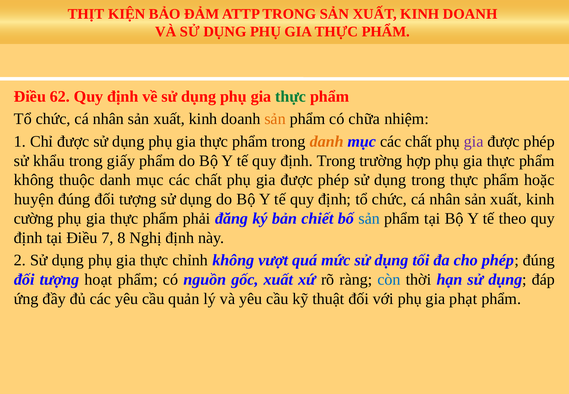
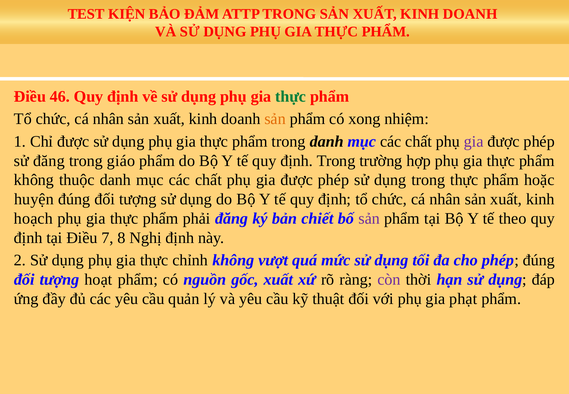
THỊT: THỊT -> TEST (86, 14)
62: 62 -> 46 (60, 97)
chữa: chữa -> xong (364, 119)
danh colour: orange -> black (327, 141)
sử khẩu: khẩu -> đăng (49, 161)
giấy: giấy -> giáo (121, 161)
cường: cường -> hoạch (33, 218)
sản colour: blue -> purple (369, 218)
còn colour: blue -> purple (389, 279)
